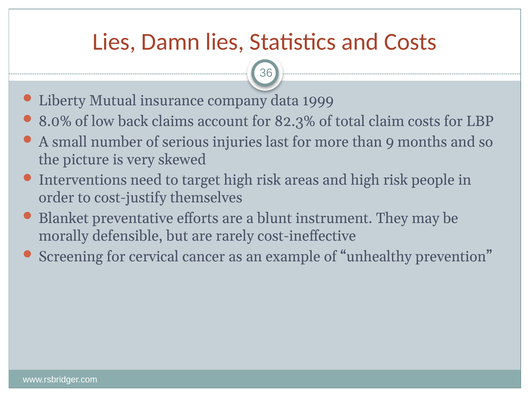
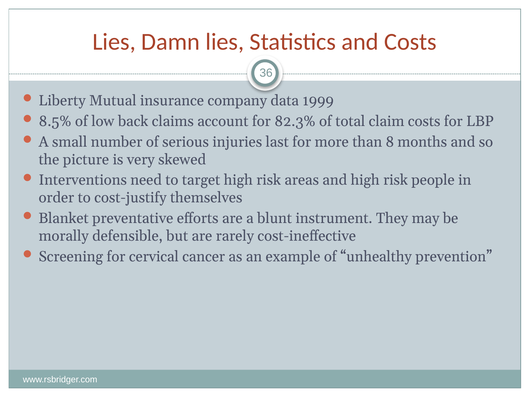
8.0%: 8.0% -> 8.5% (55, 121)
9: 9 -> 8 (390, 142)
